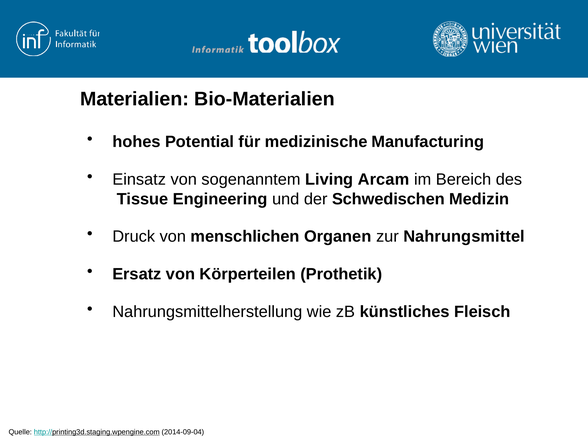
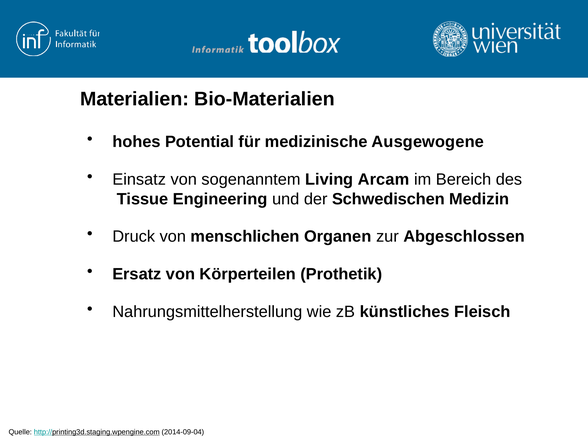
Manufacturing: Manufacturing -> Ausgewogene (428, 142)
Nahrungsmittel: Nahrungsmittel -> Abgeschlossen (464, 237)
